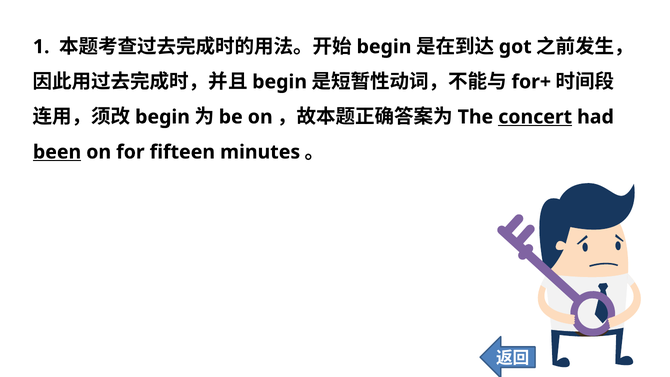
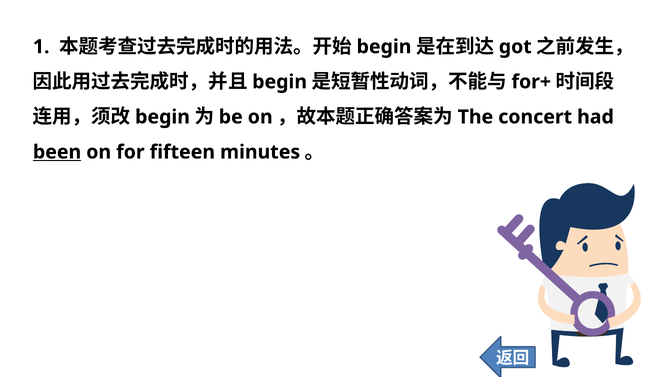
concert underline: present -> none (535, 117)
